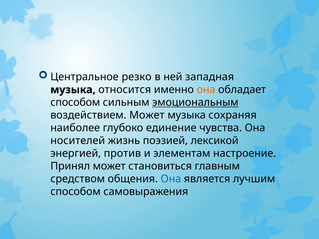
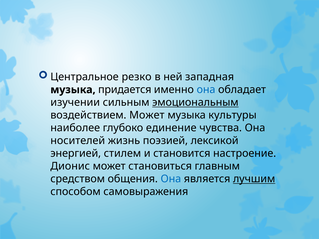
относится: относится -> придается (125, 90)
она colour: orange -> blue (206, 90)
способом: способом -> изучении (75, 103)
сохраняя: сохраняя -> культуры (233, 115)
против: против -> стилем (122, 154)
элементам: элементам -> становится (182, 154)
Принял: Принял -> Дионис (70, 166)
лучшим underline: none -> present (254, 179)
